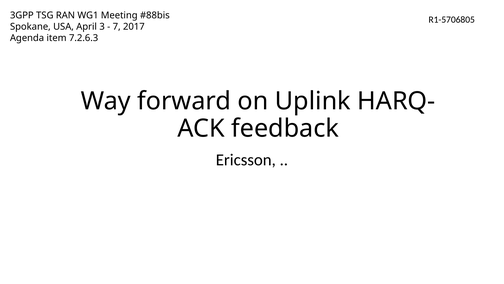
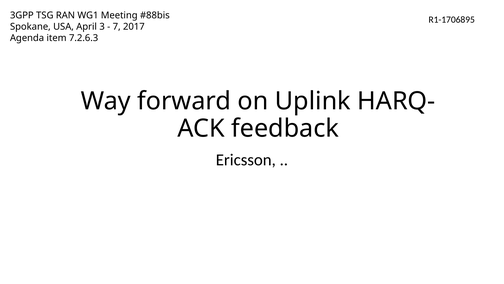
R1-5706805: R1-5706805 -> R1-1706895 (452, 20)
